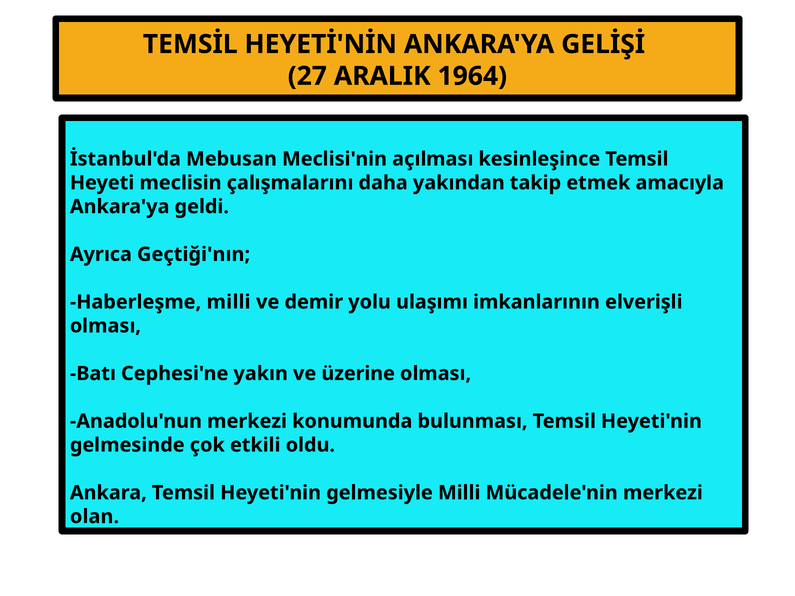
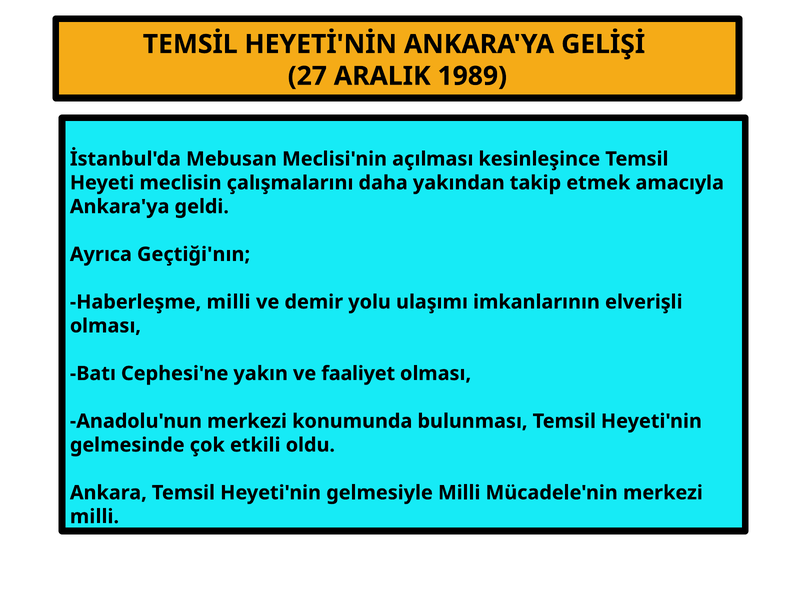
1964: 1964 -> 1989 (472, 76)
üzerine: üzerine -> faaliyet (358, 374)
olan: olan -> milli (94, 517)
